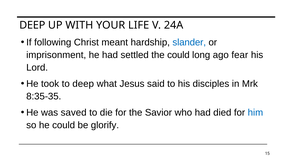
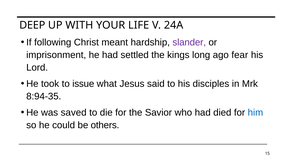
slander colour: blue -> purple (189, 42)
the could: could -> kings (178, 55)
to deep: deep -> issue (83, 84)
8:35-35: 8:35-35 -> 8:94-35 (44, 96)
glorify: glorify -> others (105, 125)
